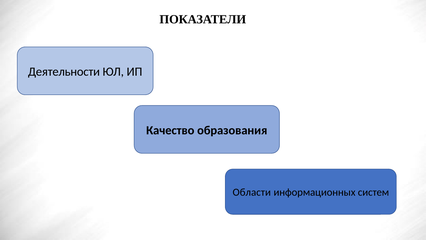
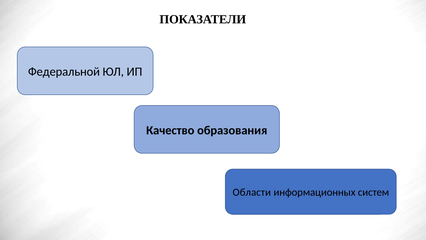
Деятельности: Деятельности -> Федеральной (64, 72)
